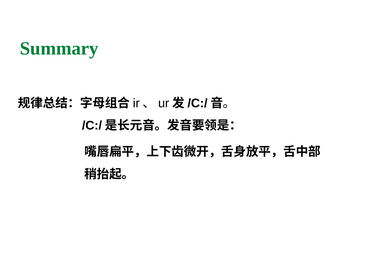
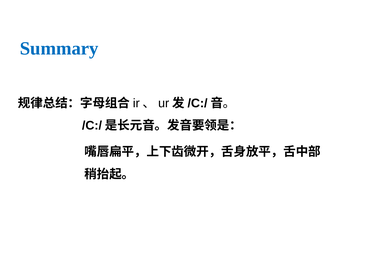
Summary colour: green -> blue (59, 48)
